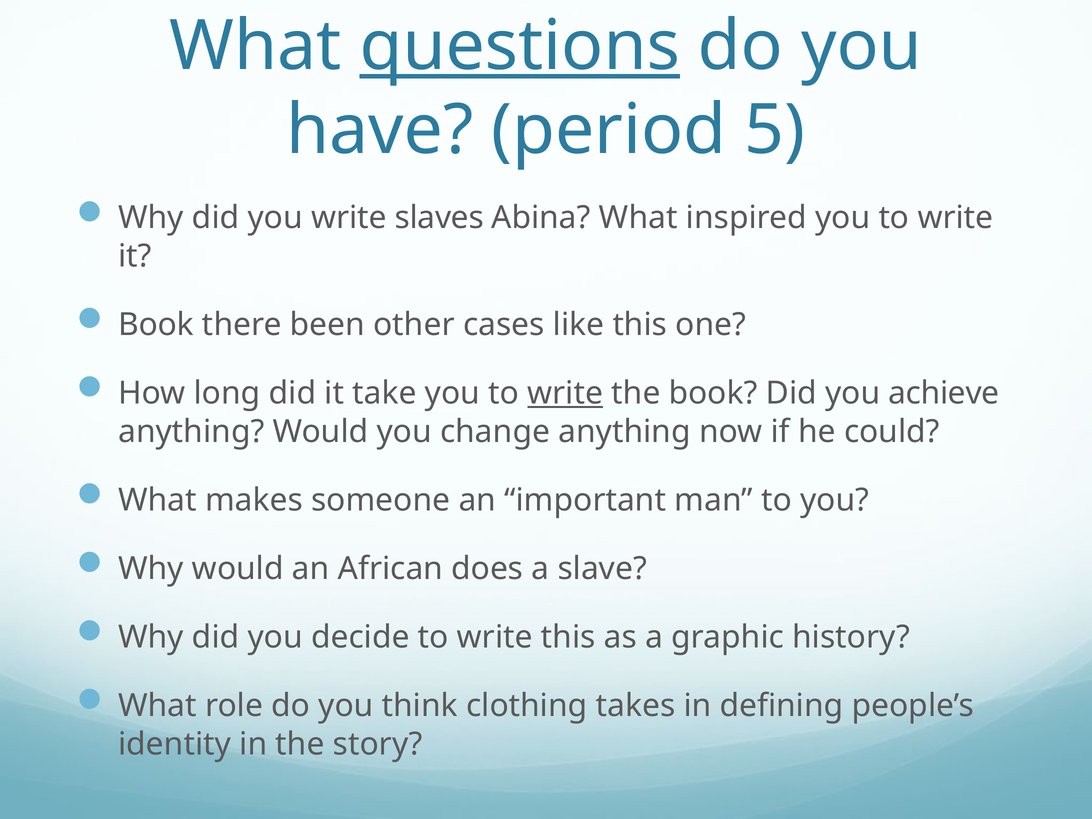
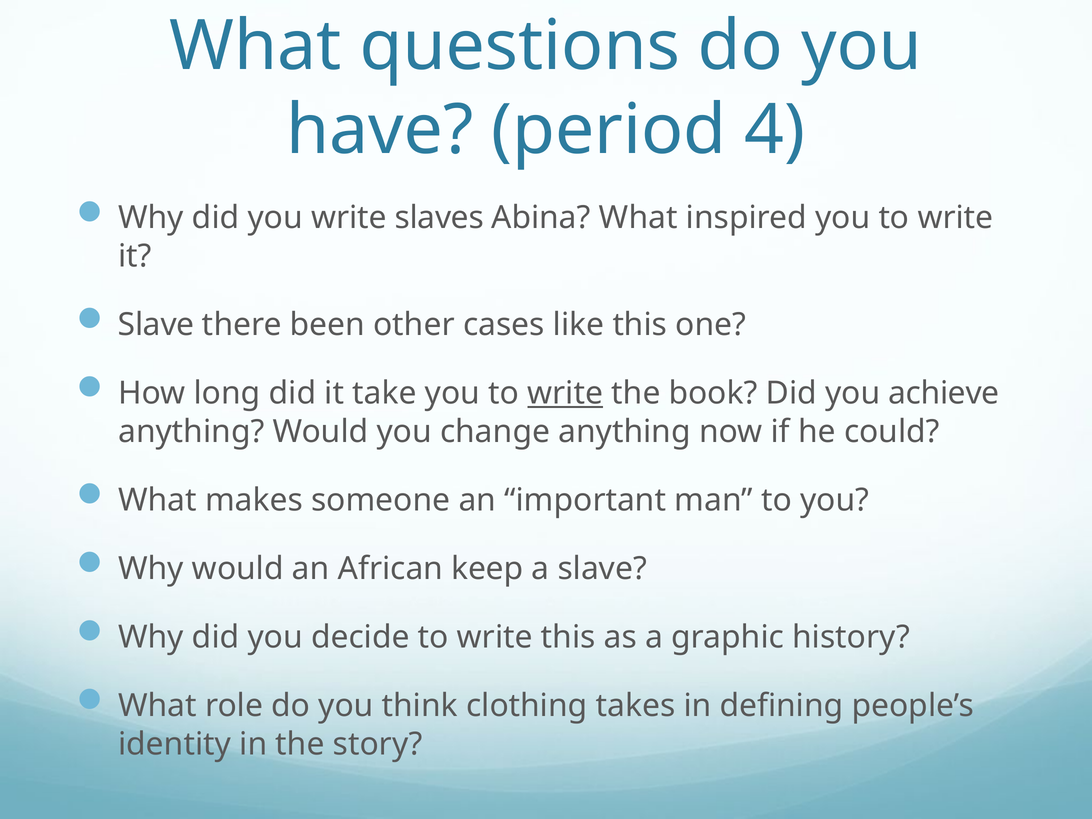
questions underline: present -> none (520, 46)
5: 5 -> 4 (775, 130)
Book: Book -> Slave (156, 325)
does: does -> keep (487, 569)
